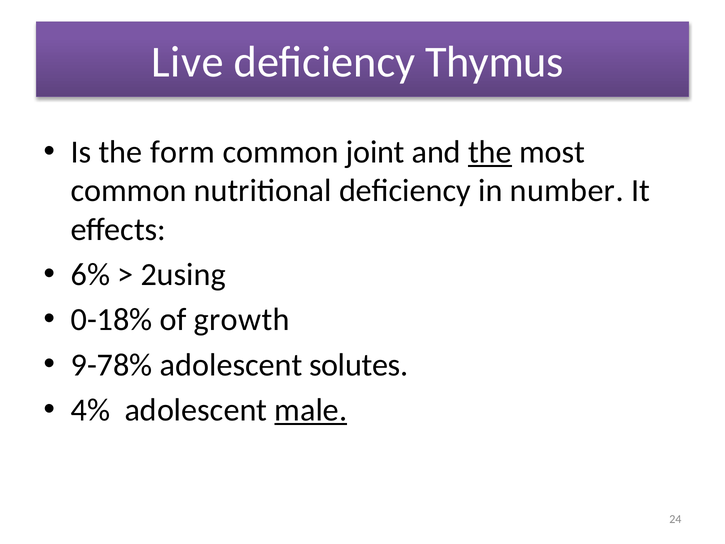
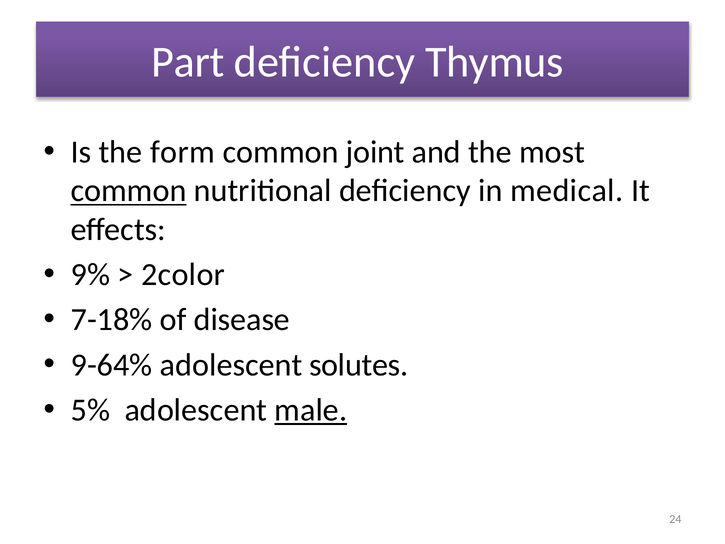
Live: Live -> Part (188, 62)
the underline: present -> none (490, 152)
common underline: none -> present (129, 191)
number: number -> medical (567, 191)
6%: 6% -> 9% (90, 275)
2using: 2using -> 2color (183, 275)
0-18%: 0-18% -> 7-18% (112, 320)
growth: growth -> disease (242, 320)
9-78%: 9-78% -> 9-64% (112, 365)
4%: 4% -> 5% (90, 410)
